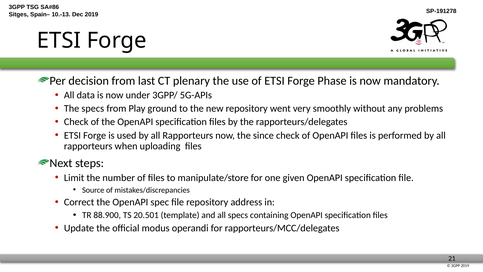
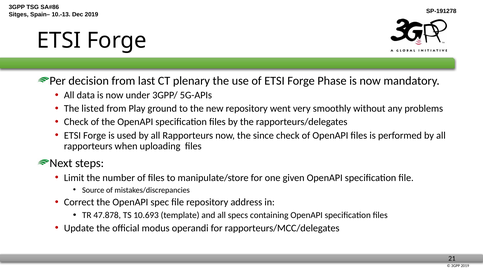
The specs: specs -> listed (93, 108)
88.900: 88.900 -> 47.878 (107, 215)
20.501: 20.501 -> 10.693 (146, 215)
